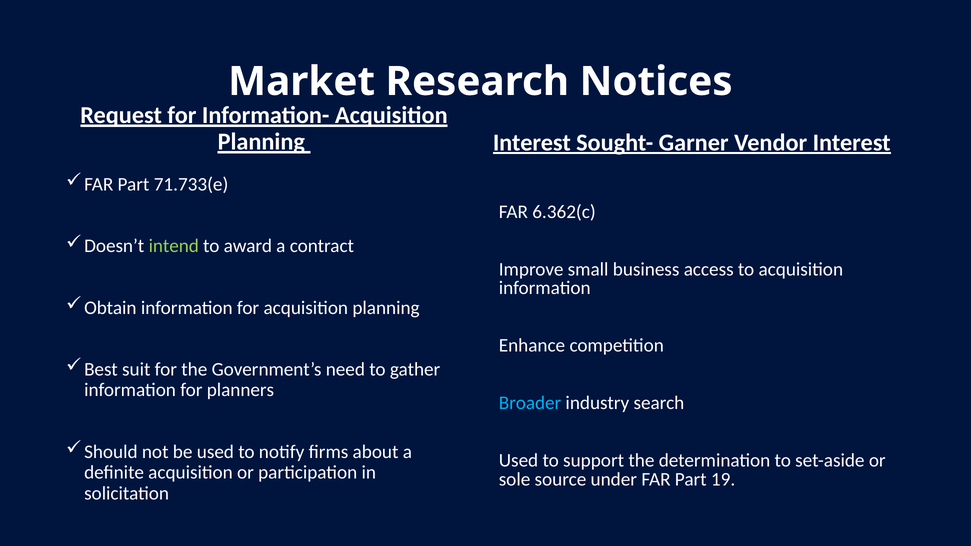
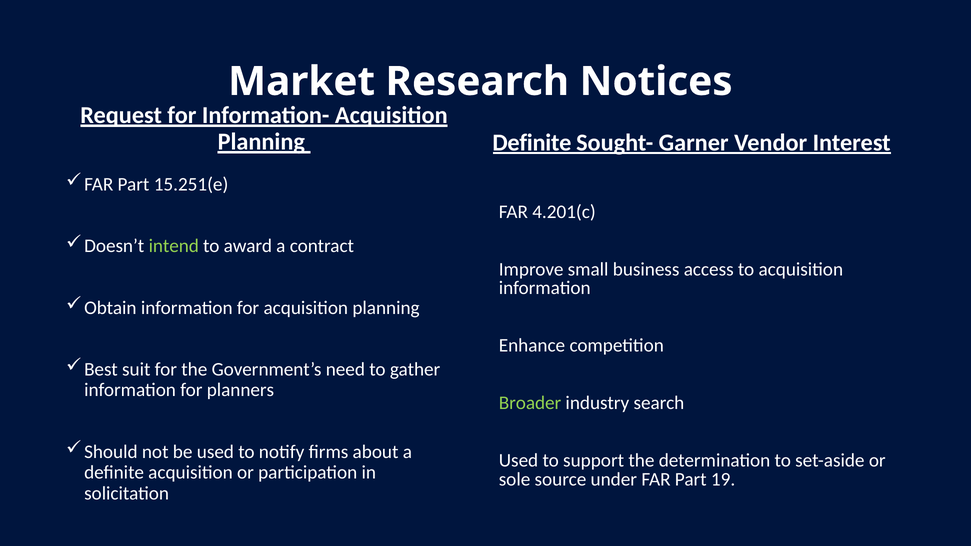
Interest: Interest -> Definite (532, 143)
71.733(e: 71.733(e -> 15.251(e (191, 184)
6.362(c: 6.362(c -> 4.201(c (564, 212)
Broader colour: light blue -> light green (530, 403)
